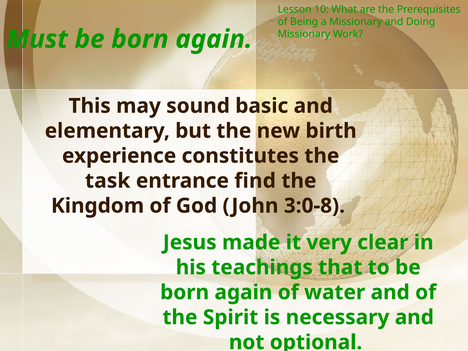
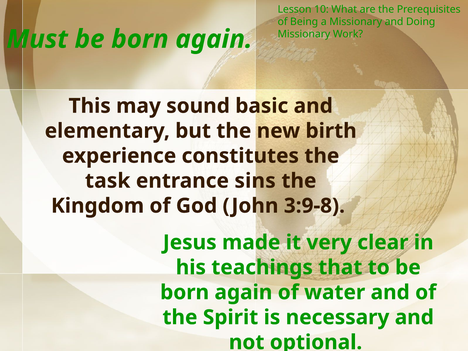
find: find -> sins (255, 181)
3:0-8: 3:0-8 -> 3:9-8 (314, 206)
